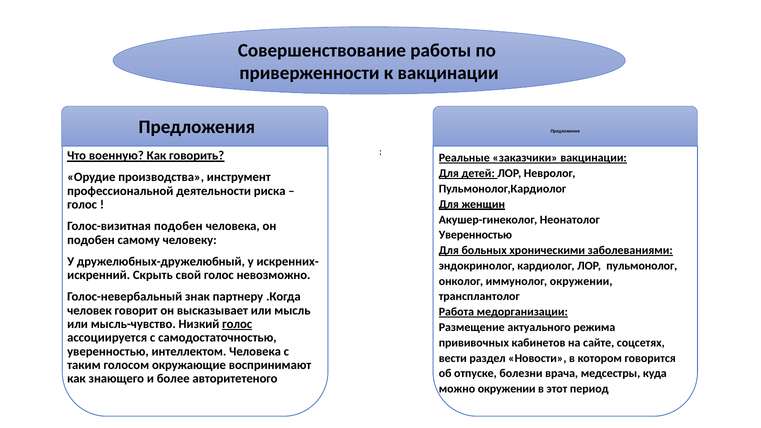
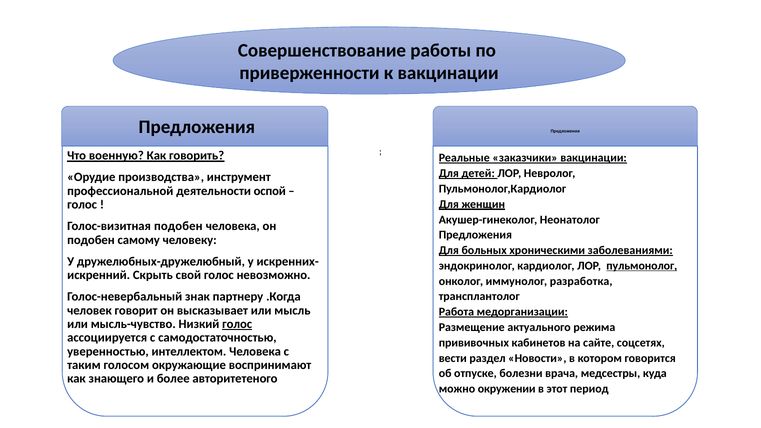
риска: риска -> оспой (270, 191)
Уверенностью: Уверенностью -> Предложения (475, 235)
пульмонолог underline: none -> present (642, 266)
иммунолог окружении: окружении -> разработка (581, 281)
